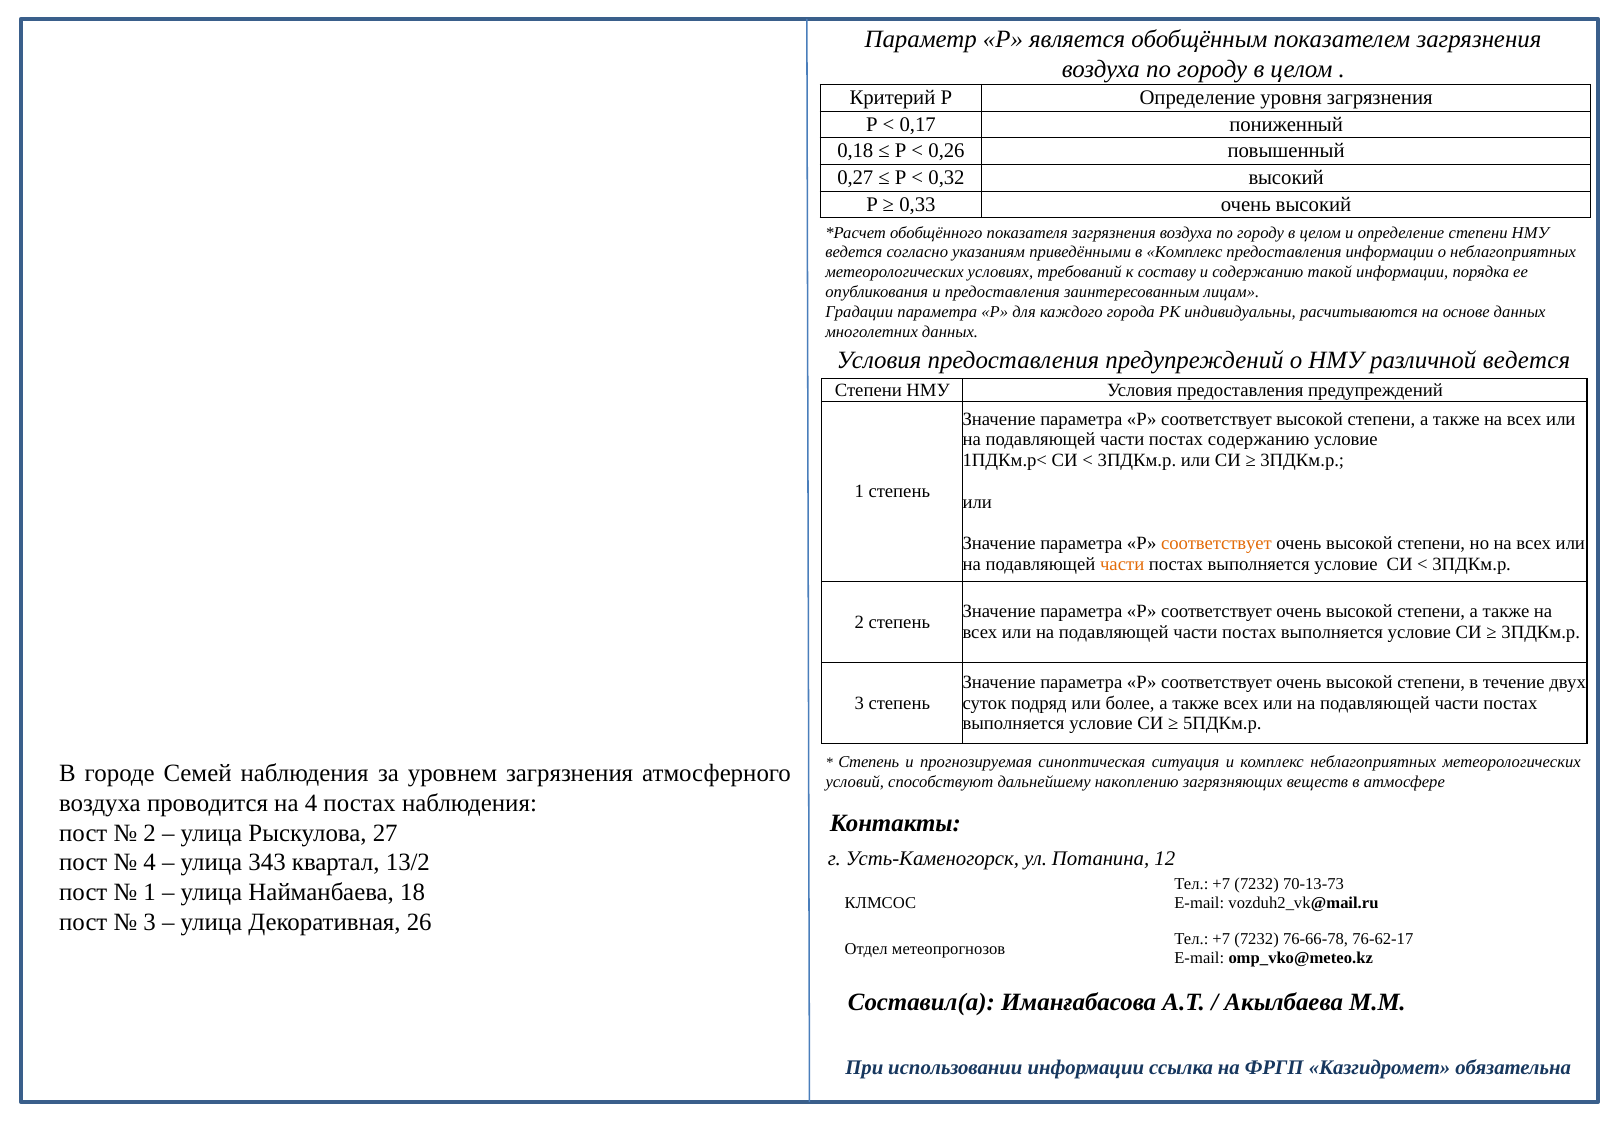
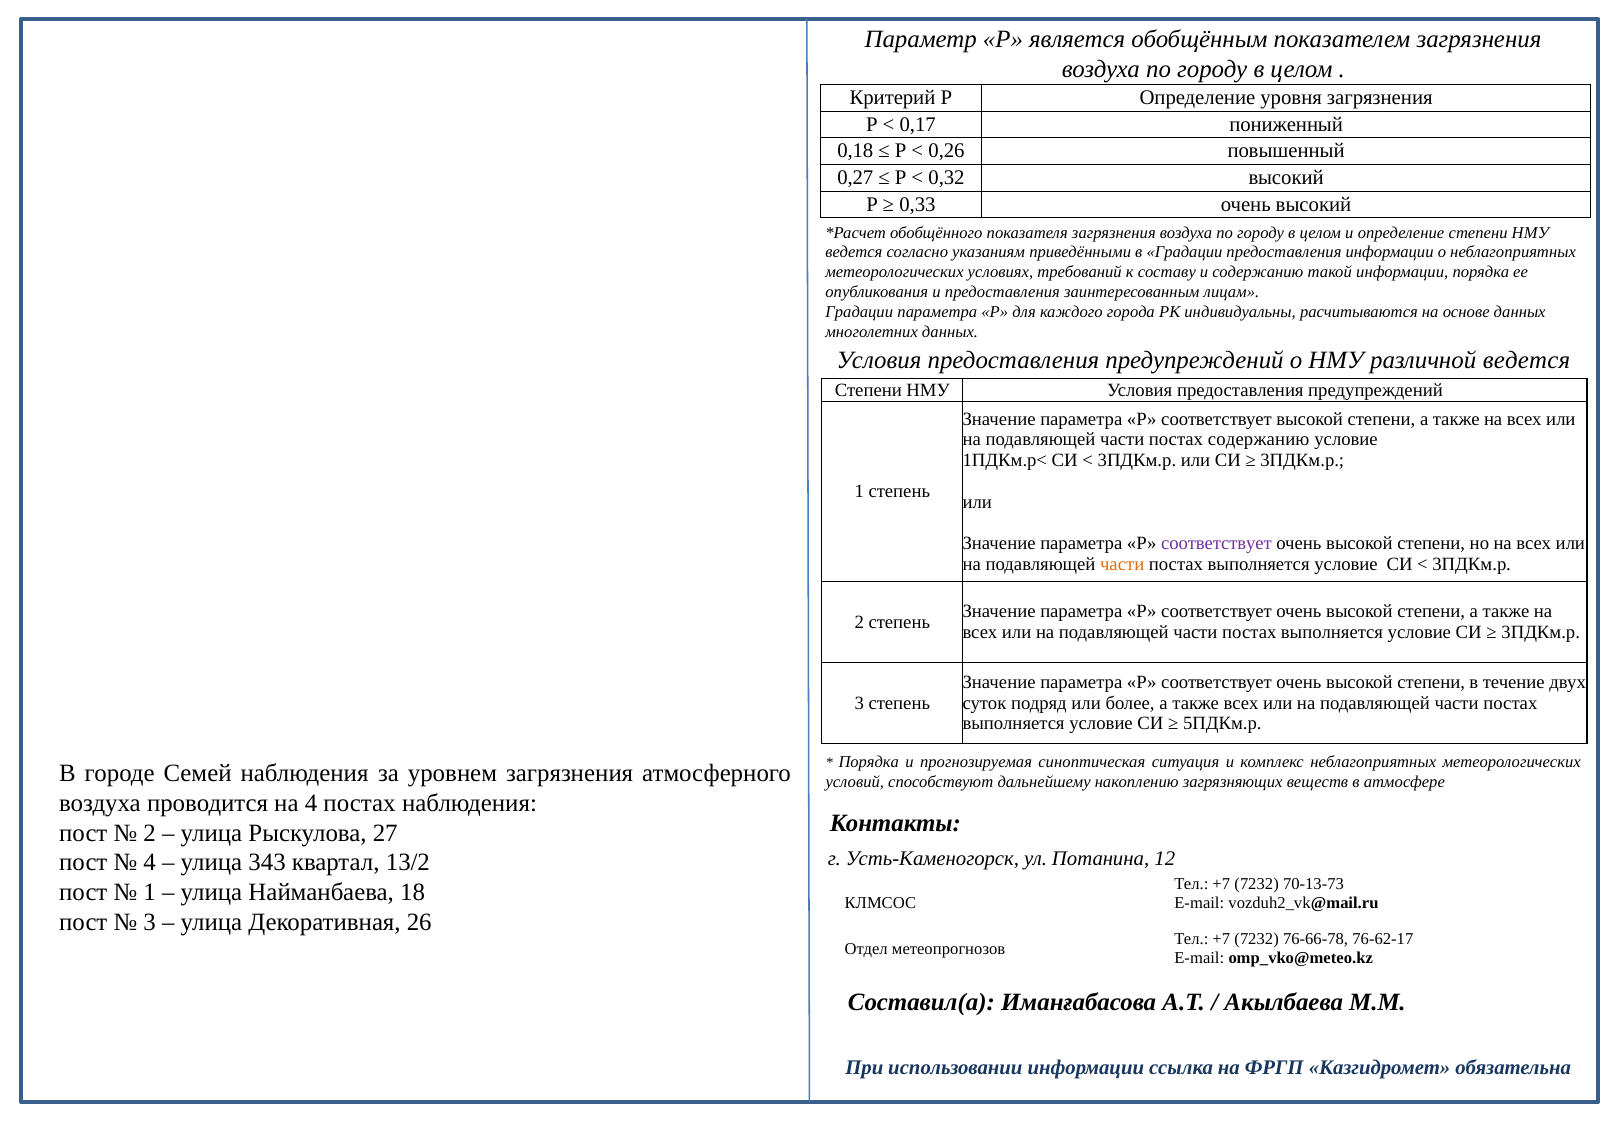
в Комплекс: Комплекс -> Градации (1185, 252)
соответствует colour: orange -> purple (1216, 543)
Степень: Степень -> Порядка (869, 762)
